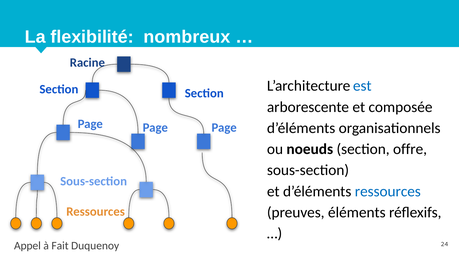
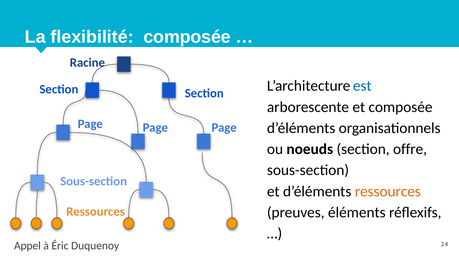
flexibilité nombreux: nombreux -> composée (187, 37)
ressources colour: blue -> orange (388, 192)
Fait: Fait -> Éric (60, 246)
